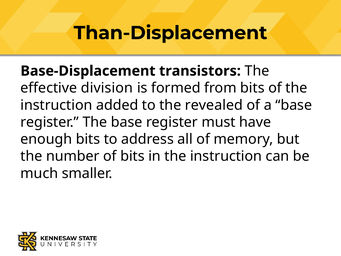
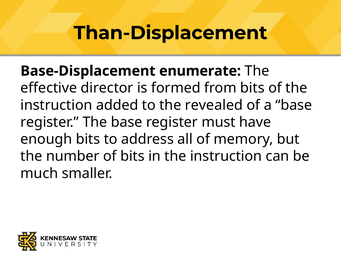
transistors: transistors -> enumerate (200, 71)
division: division -> director (107, 88)
